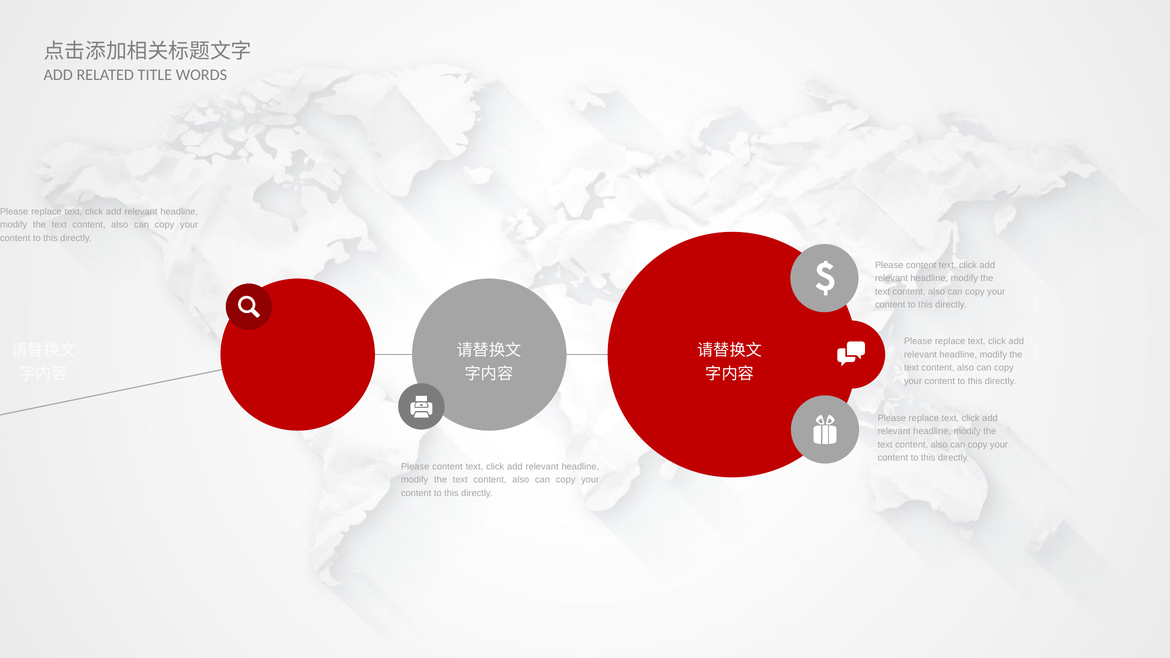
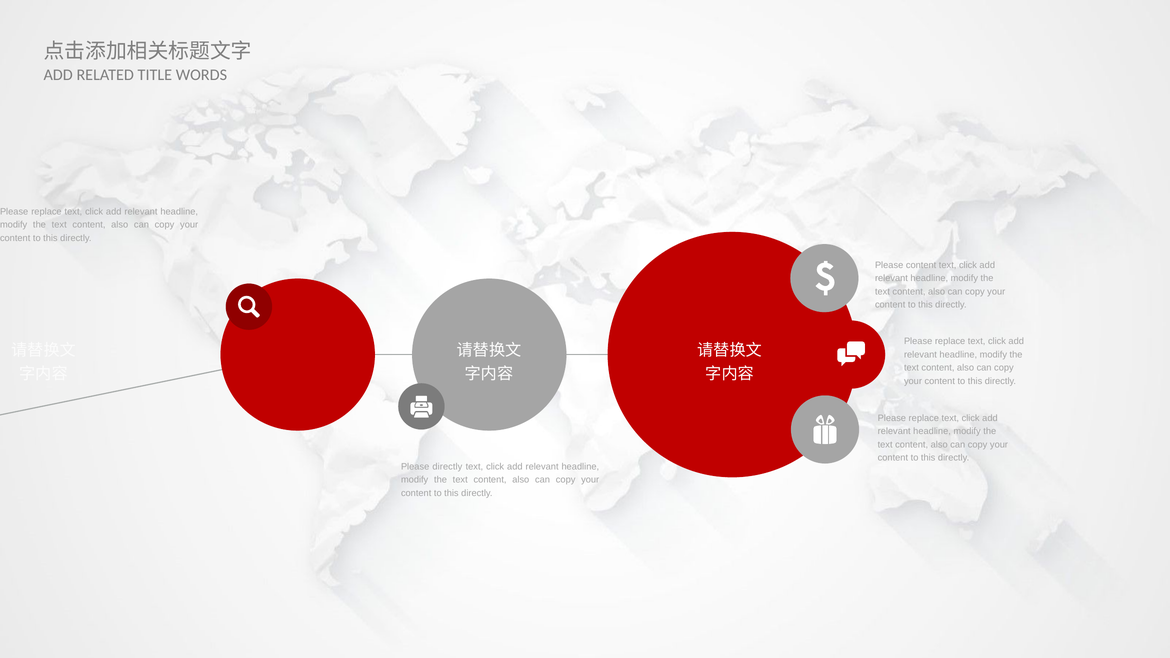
content: content -> directly (447, 467)
